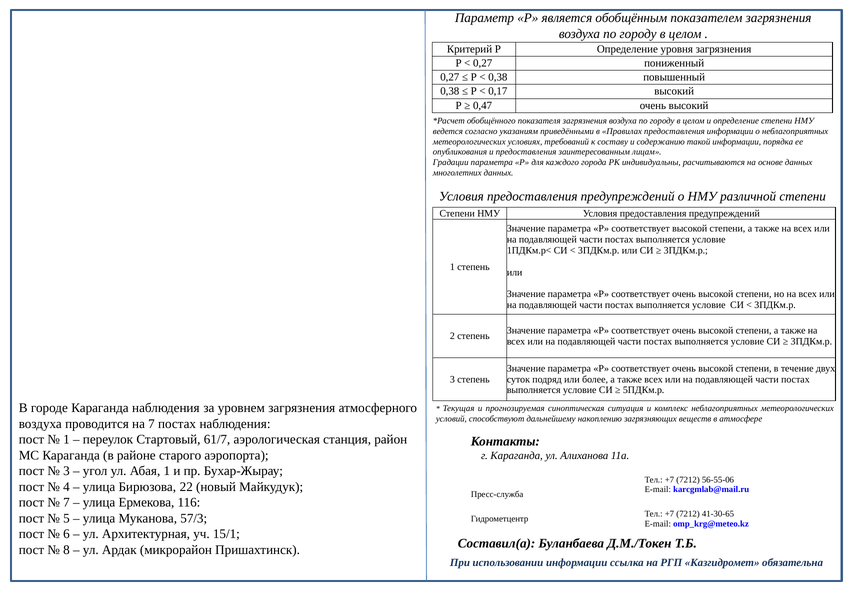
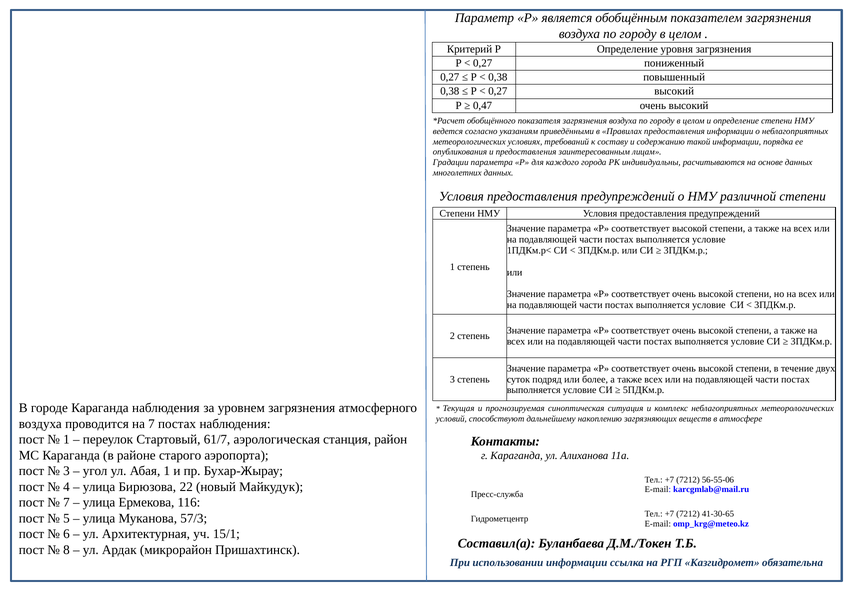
0,17: 0,17 -> 0,27 (498, 91)
